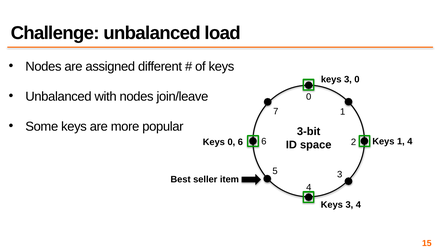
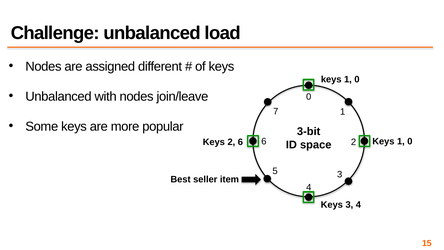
3: 3 -> 1 (348, 79)
4: 4 -> 0 (410, 141)
Keys 0: 0 -> 2 (231, 142)
